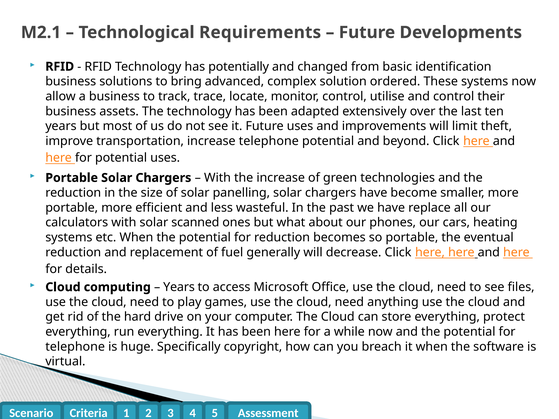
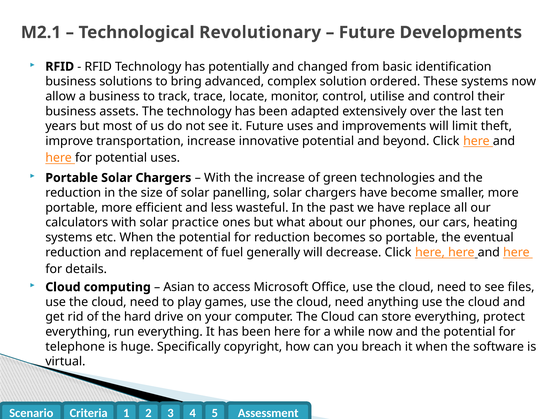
Requirements: Requirements -> Revolutionary (260, 32)
increase telephone: telephone -> innovative (269, 141)
scanned: scanned -> practice (195, 223)
Years: Years -> Asian (179, 287)
